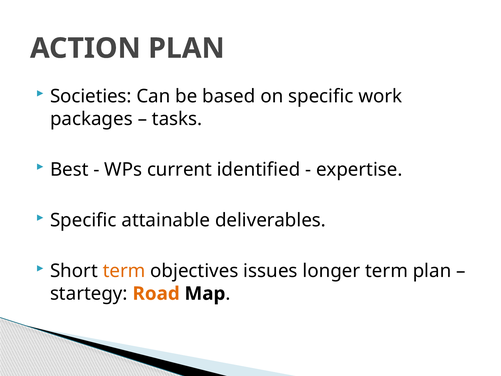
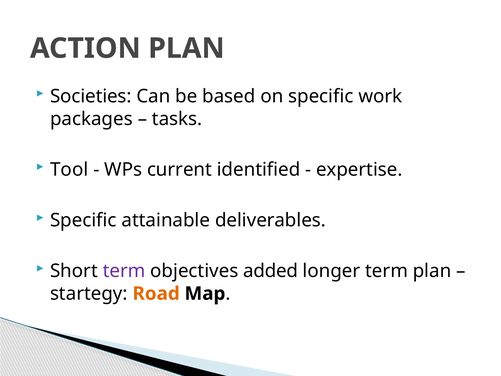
Best: Best -> Tool (69, 169)
term colour: orange -> purple (124, 271)
issues: issues -> added (271, 271)
